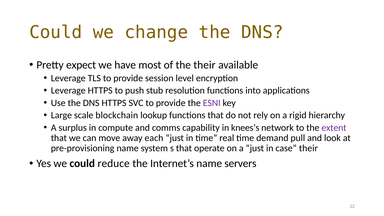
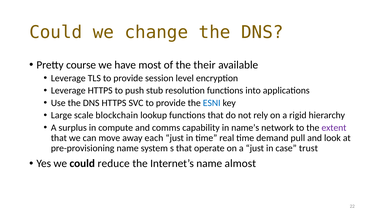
expect: expect -> course (81, 65)
ESNI colour: purple -> blue (212, 103)
knees’s: knees’s -> name’s (245, 128)
case their: their -> trust (308, 148)
servers: servers -> almost (240, 164)
